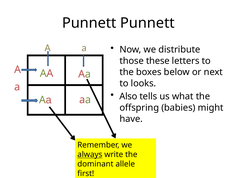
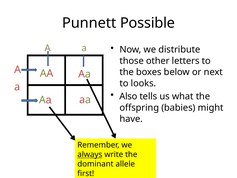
Punnett Punnett: Punnett -> Possible (147, 23)
these: these -> other (158, 61)
